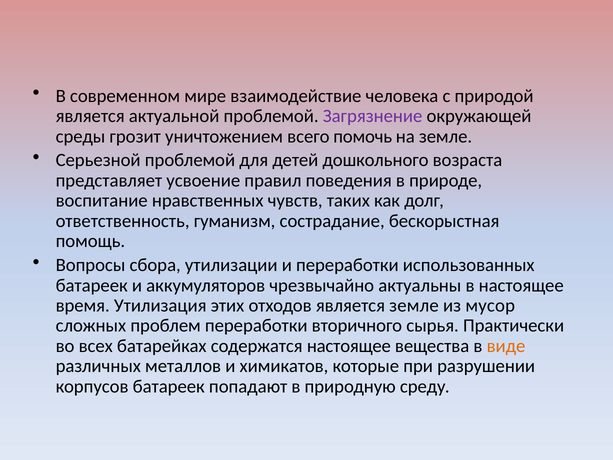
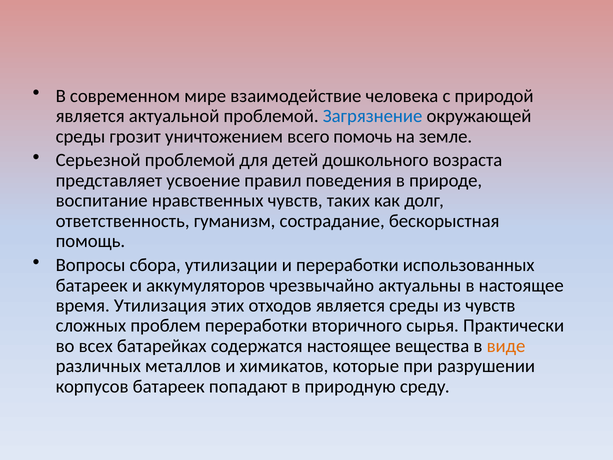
Загрязнение colour: purple -> blue (373, 116)
является земле: земле -> среды (414, 305)
из мусор: мусор -> чувств (490, 305)
